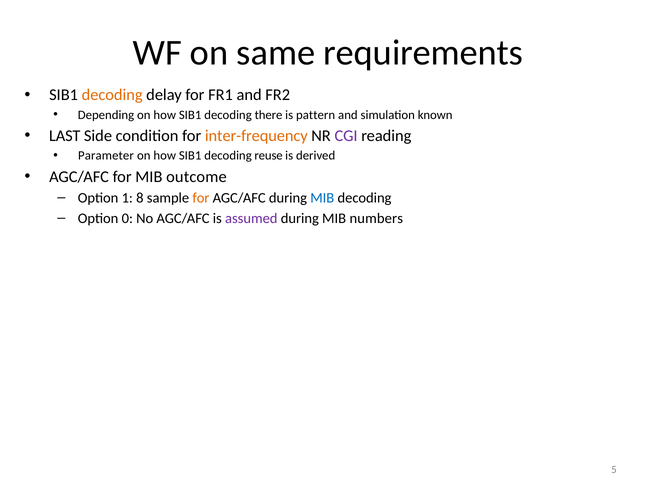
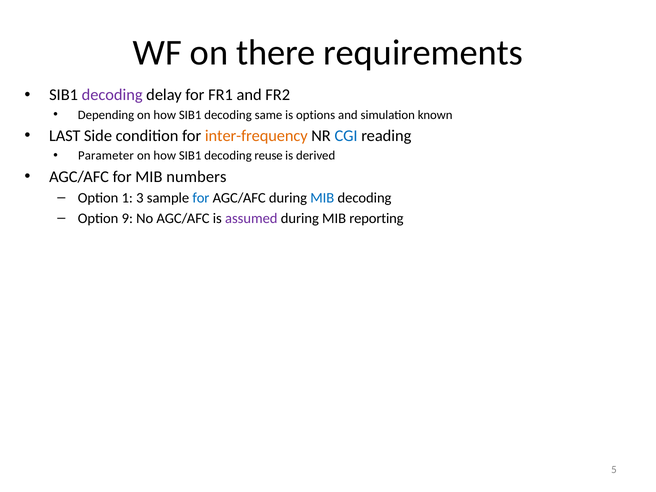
same: same -> there (276, 53)
decoding colour: orange -> purple (112, 95)
there: there -> same (268, 115)
pattern: pattern -> options (316, 115)
CGI colour: purple -> blue (346, 136)
outcome: outcome -> numbers (196, 177)
8: 8 -> 3 (140, 198)
for colour: orange -> blue (201, 198)
0: 0 -> 9 (127, 218)
numbers: numbers -> reporting (376, 218)
